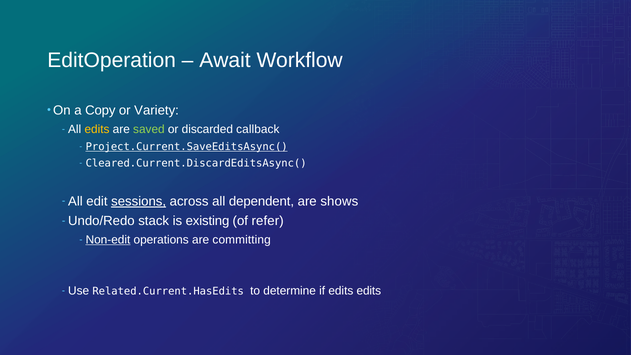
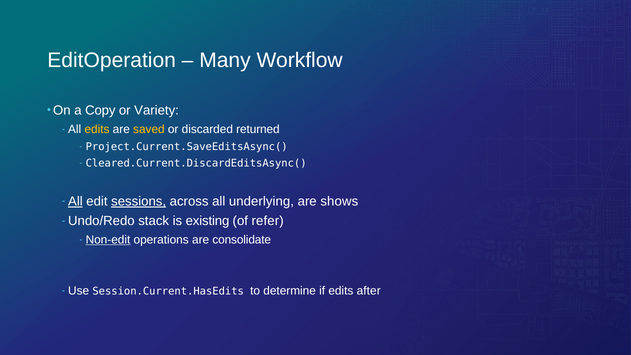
Await: Await -> Many (225, 60)
saved colour: light green -> yellow (149, 129)
callback: callback -> returned (258, 129)
Project.Current.SaveEditsAsync( underline: present -> none (187, 147)
All underline: none -> present (75, 201)
dependent: dependent -> underlying (261, 201)
committing: committing -> consolidate (242, 240)
Related.Current.HasEdits: Related.Current.HasEdits -> Session.Current.HasEdits (168, 291)
edits edits: edits -> after (369, 291)
